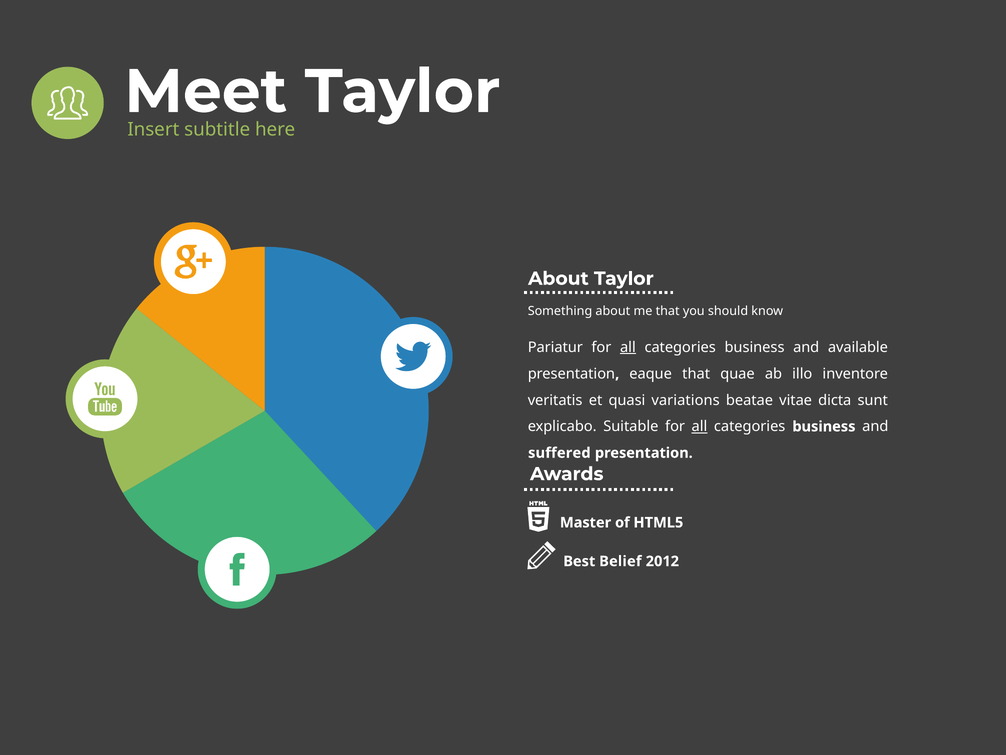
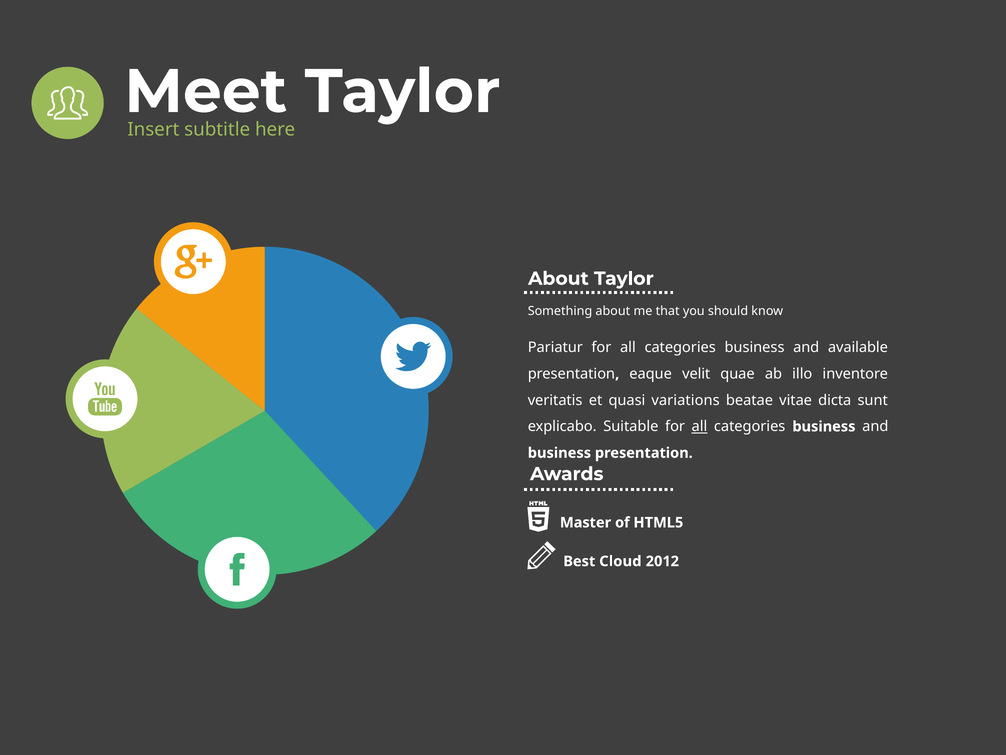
all underline: present -> none (628, 347)
eaque that: that -> velit (696, 374)
suffered: suffered -> business (559, 453)
Belief: Belief -> Cloud (620, 561)
